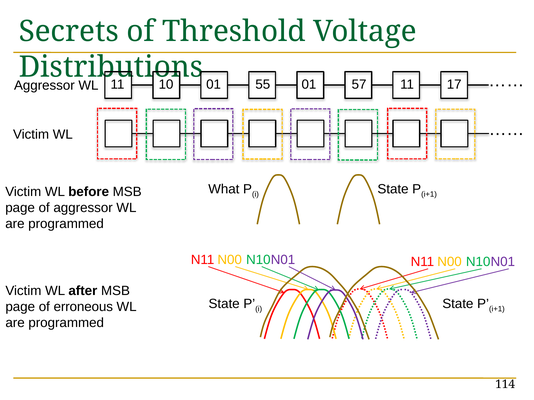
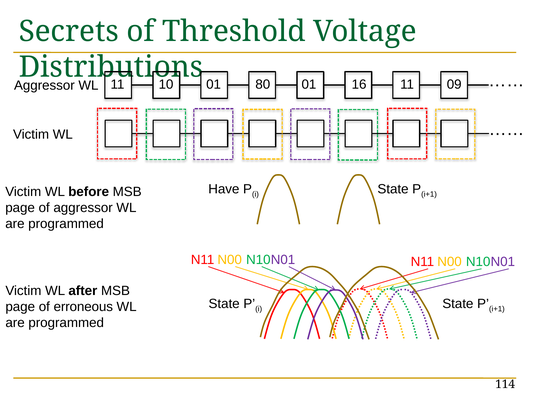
55: 55 -> 80 (263, 85)
57: 57 -> 16 (359, 85)
17: 17 -> 09 (454, 85)
What: What -> Have (224, 189)
